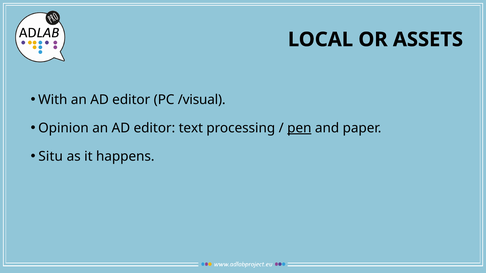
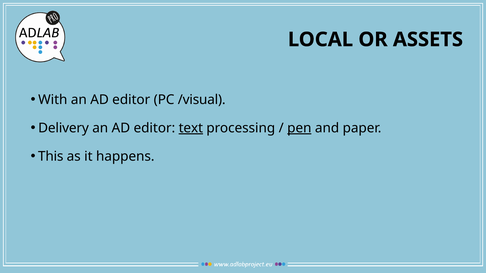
Opinion: Opinion -> Delivery (64, 128)
text underline: none -> present (191, 128)
Situ: Situ -> This (51, 157)
